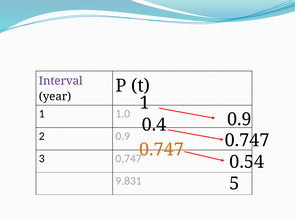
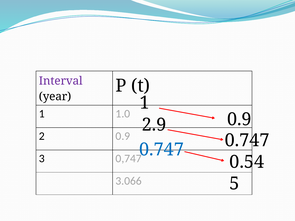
0.4: 0.4 -> 2.9 (154, 125)
0.747 colour: orange -> blue (161, 150)
9.831: 9.831 -> 3.066 (129, 181)
